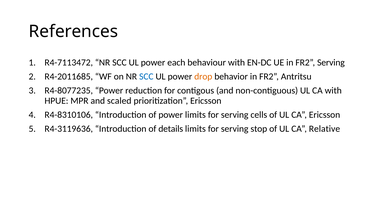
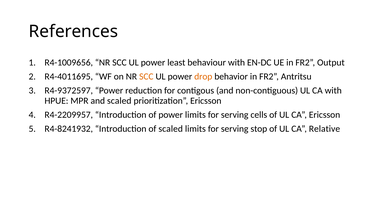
R4-7113472: R4-7113472 -> R4-1009656 (69, 63)
each: each -> least (176, 63)
FR2 Serving: Serving -> Output (331, 63)
R4-2011685: R4-2011685 -> R4-4011695 (69, 77)
SCC colour: blue -> orange (146, 77)
R4-8077235: R4-8077235 -> R4-9372597 (69, 91)
R4-8310106: R4-8310106 -> R4-2209957 (69, 115)
R4-3119636: R4-3119636 -> R4-8241932 (69, 129)
of details: details -> scaled (171, 129)
